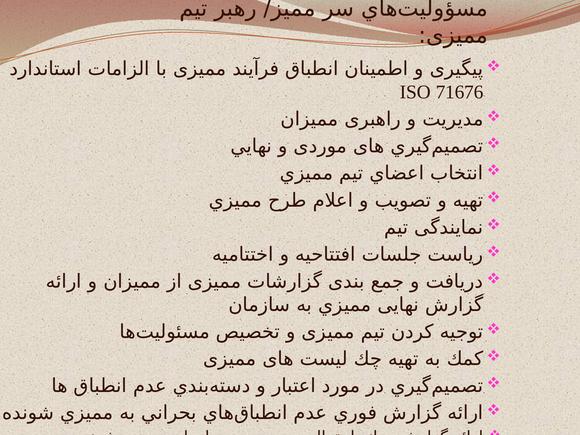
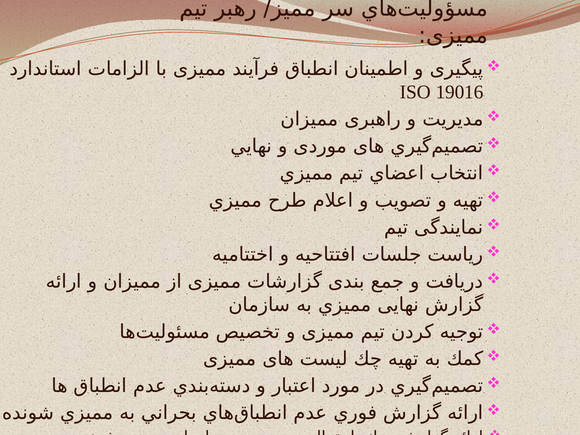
71676: 71676 -> 19016 (460, 92)
